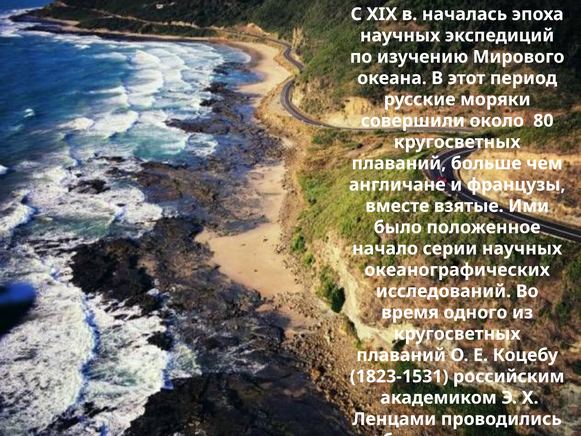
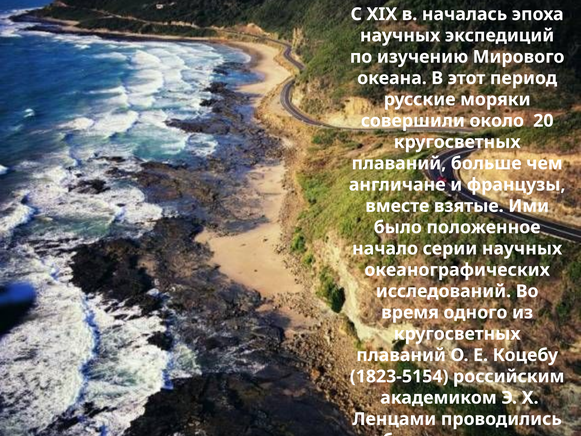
80: 80 -> 20 (543, 121)
1823-1531: 1823-1531 -> 1823-5154 (399, 376)
